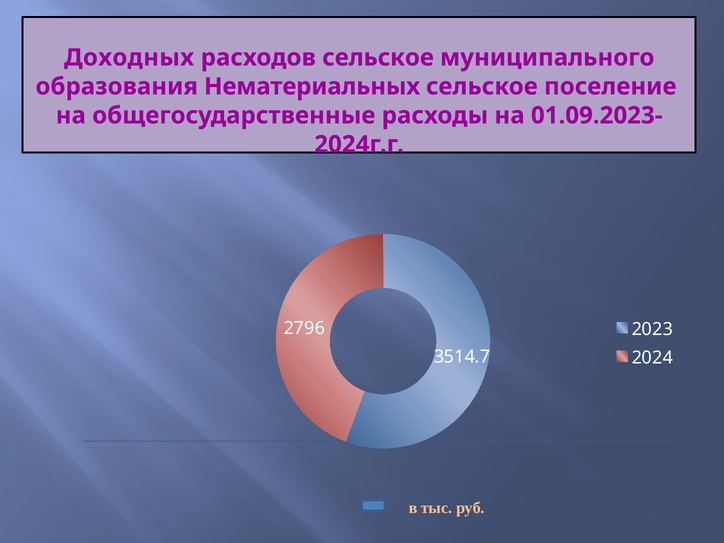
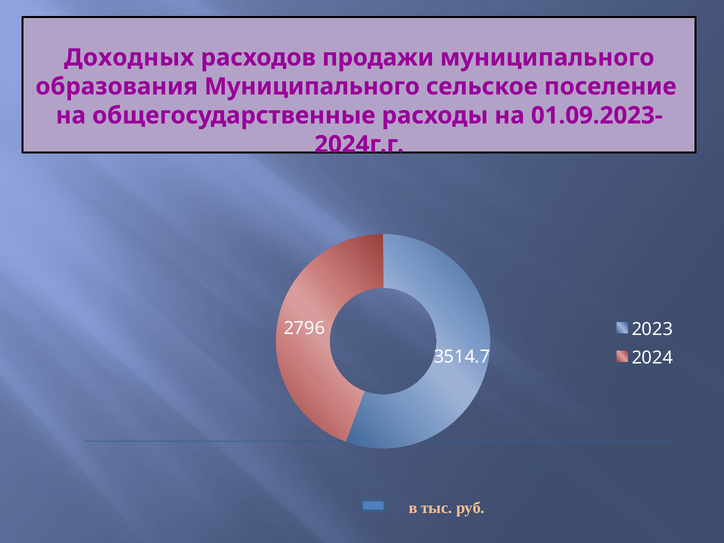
расходов сельское: сельское -> продажи (378, 58)
образования Нематериальных: Нематериальных -> Муниципального (312, 87)
